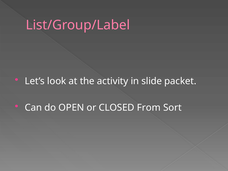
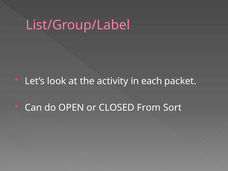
slide: slide -> each (152, 81)
